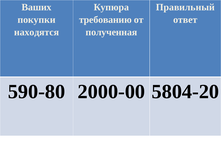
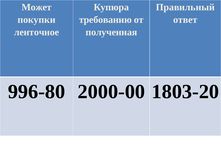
Ваших: Ваших -> Может (37, 7)
находятся: находятся -> ленточное (37, 32)
590-80: 590-80 -> 996-80 (37, 92)
5804-20: 5804-20 -> 1803-20 (185, 92)
